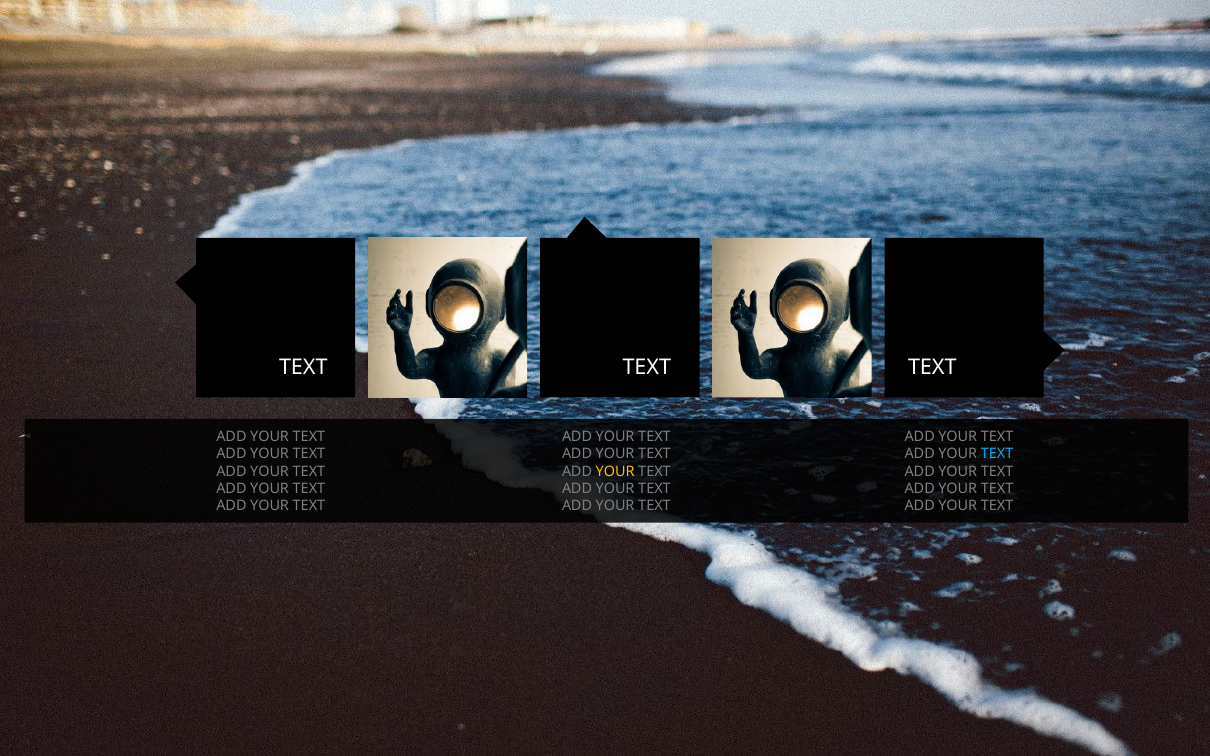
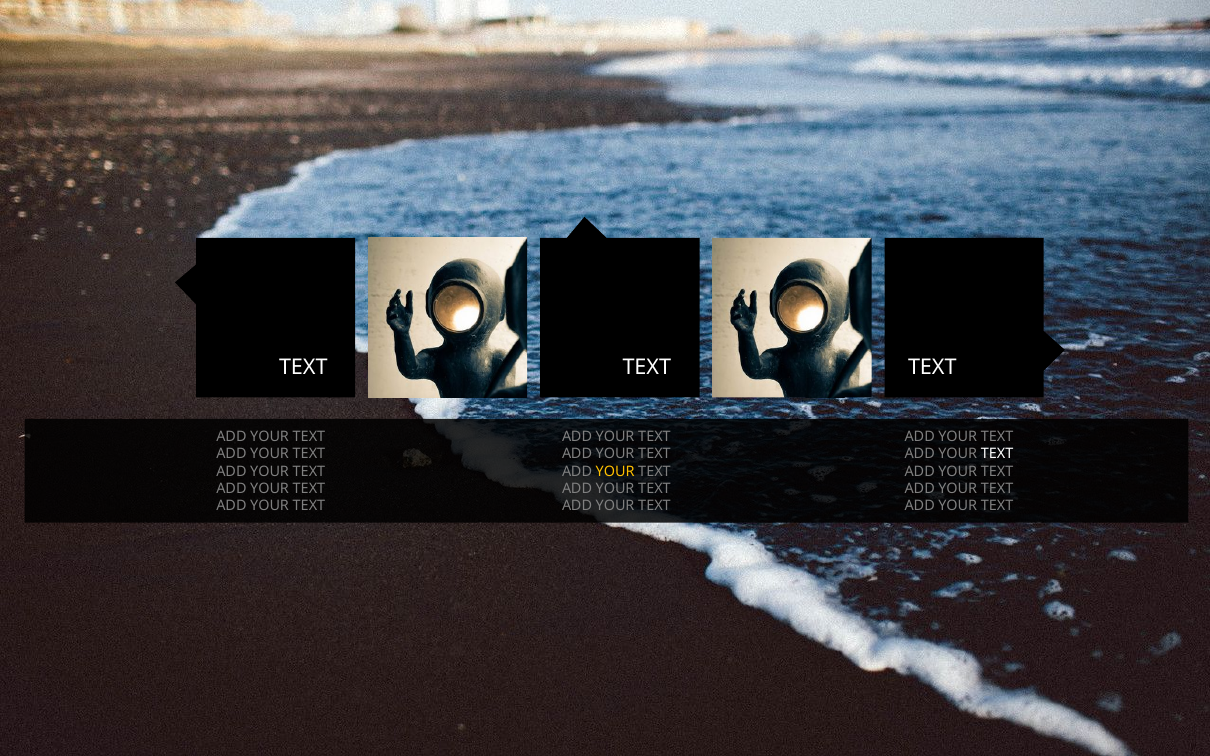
TEXT colour: light blue -> white (997, 454)
